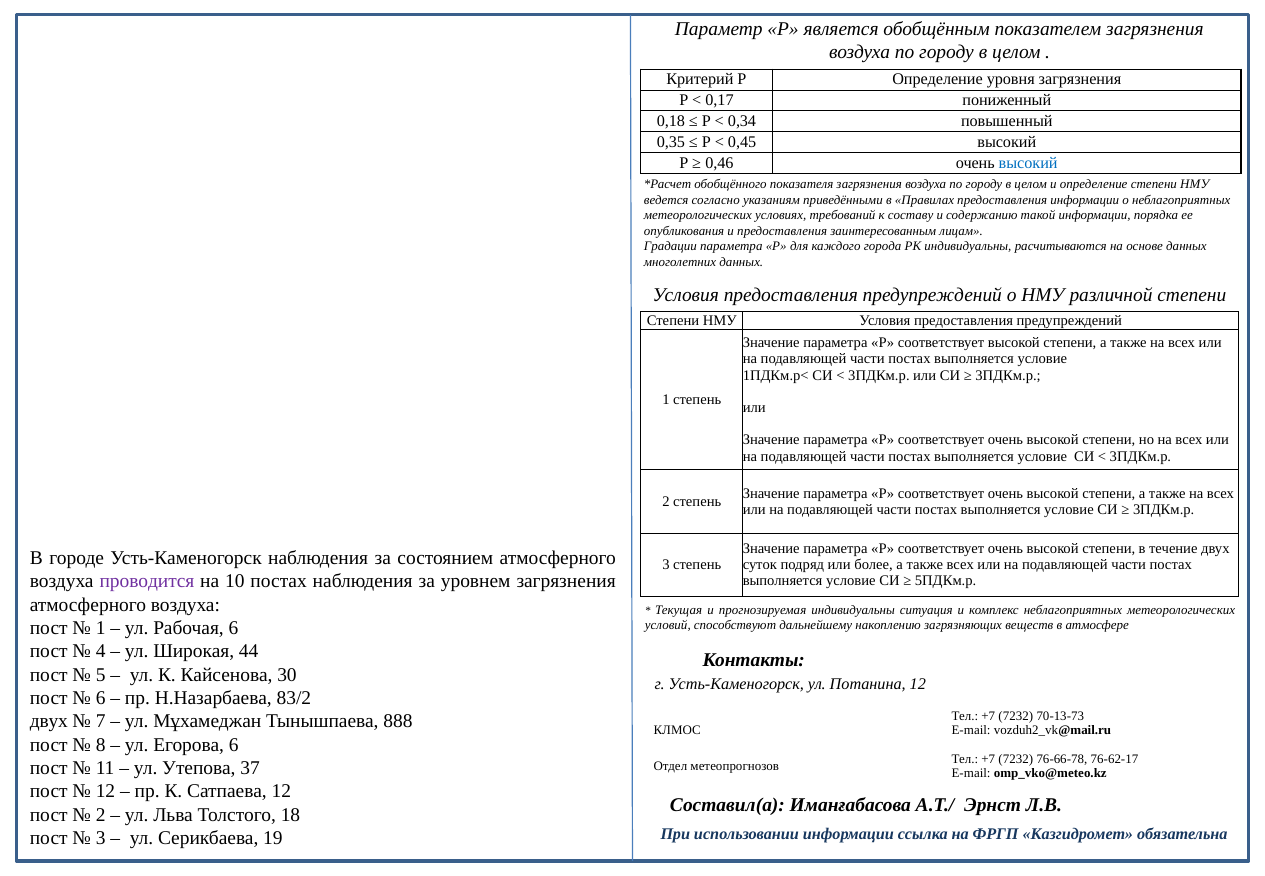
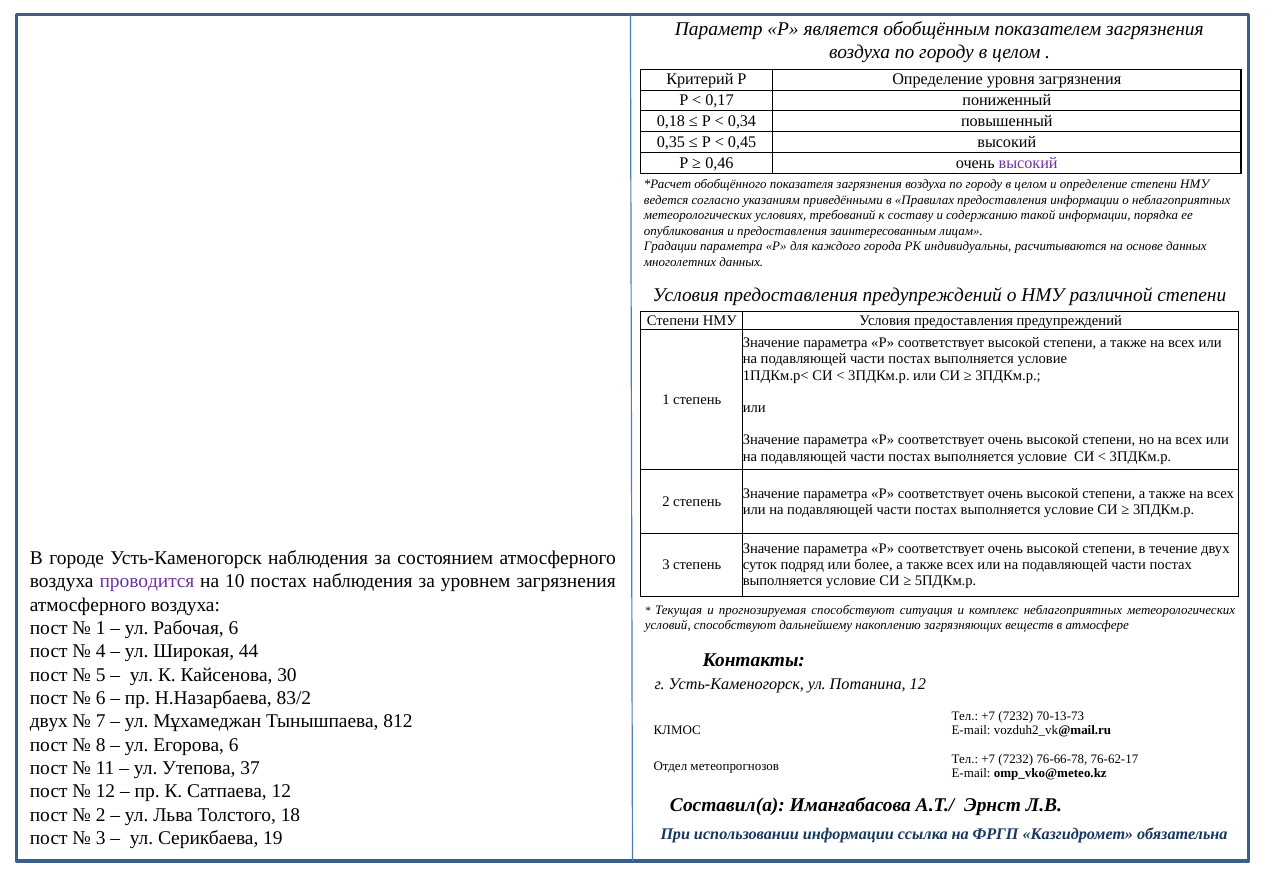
высокий colour: blue -> purple (1028, 163)
прогнозируемая индивидуальны: индивидуальны -> способствуют (853, 610)
888: 888 -> 812 (398, 721)
